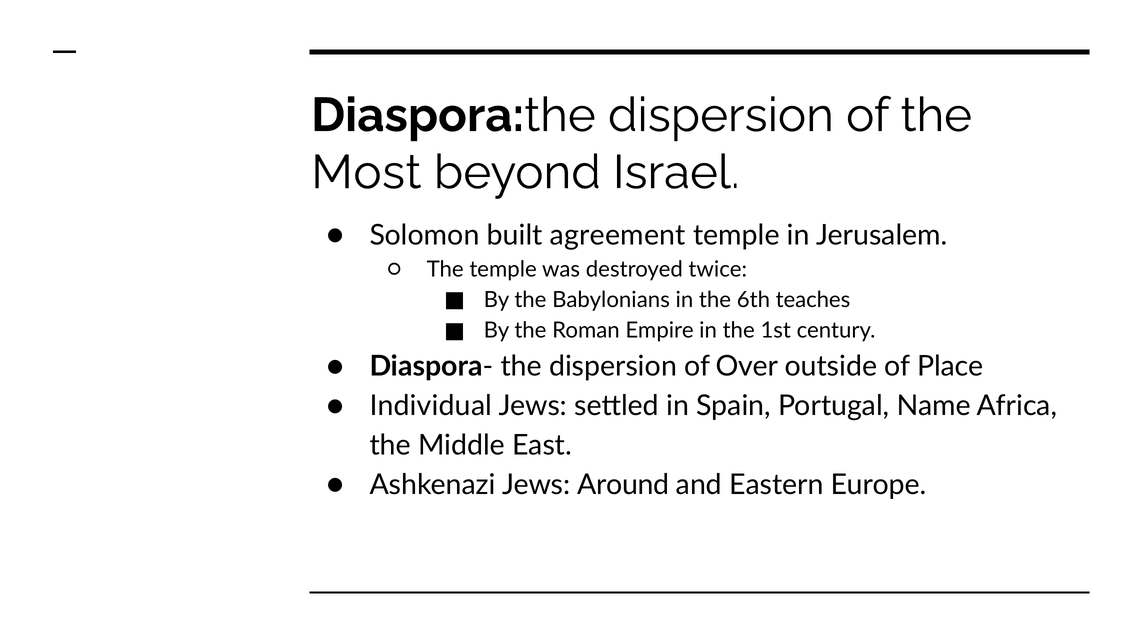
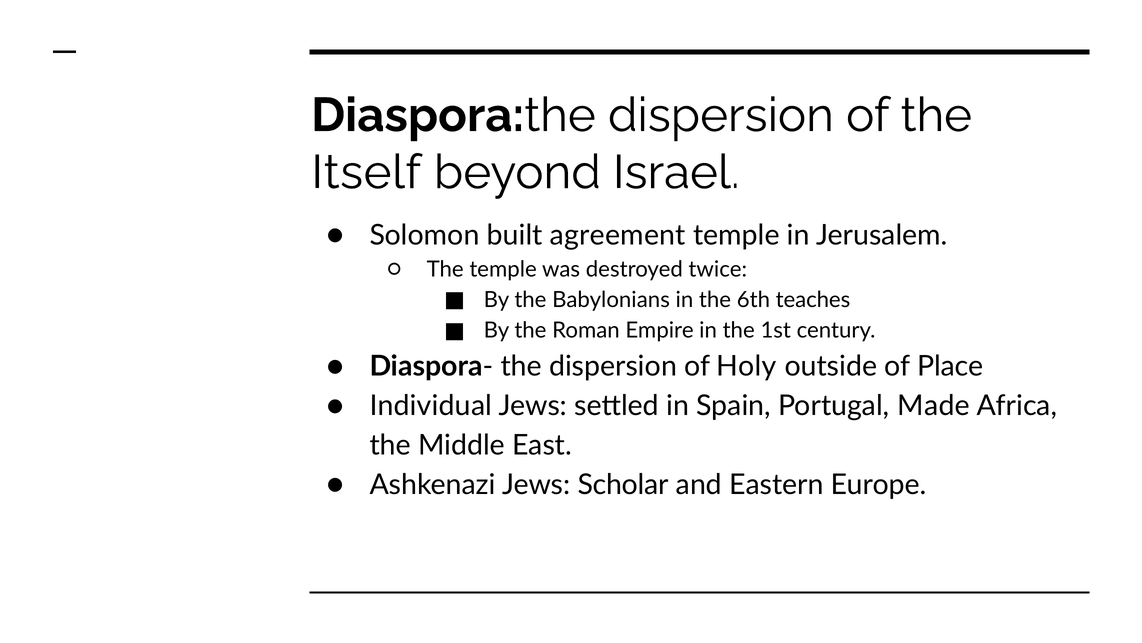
Most: Most -> Itself (366, 172)
Over: Over -> Holy (747, 366)
Name: Name -> Made (934, 406)
Around: Around -> Scholar (623, 484)
